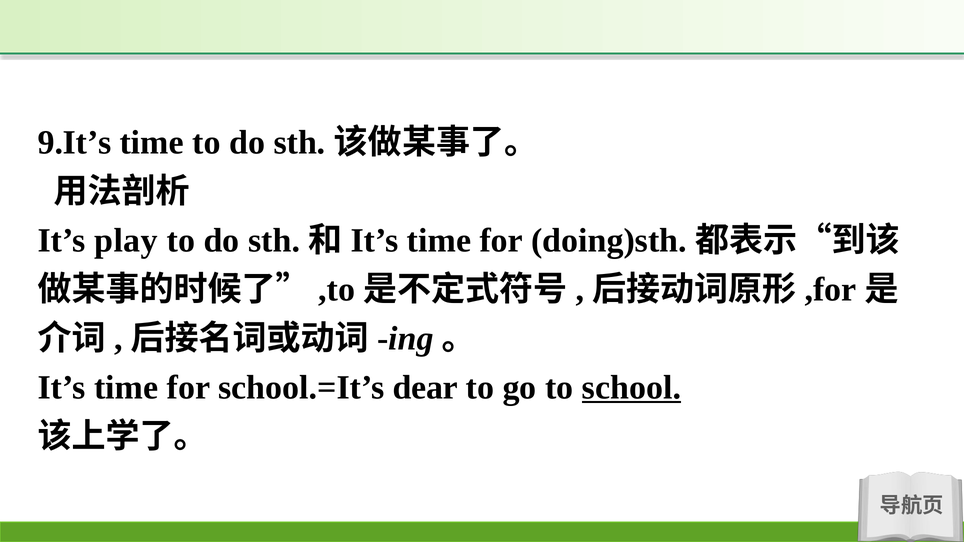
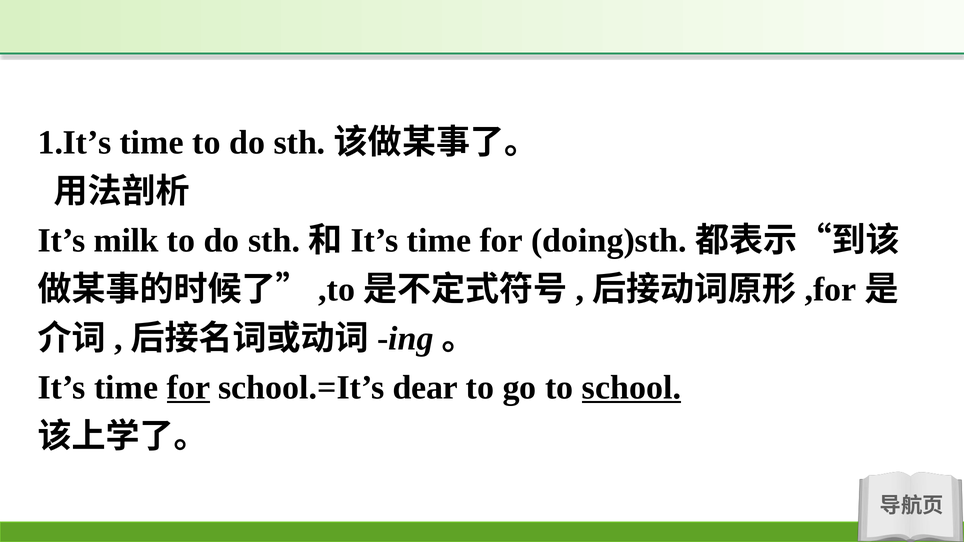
9.It’s: 9.It’s -> 1.It’s (75, 143)
play: play -> milk (126, 241)
for underline: none -> present (188, 387)
